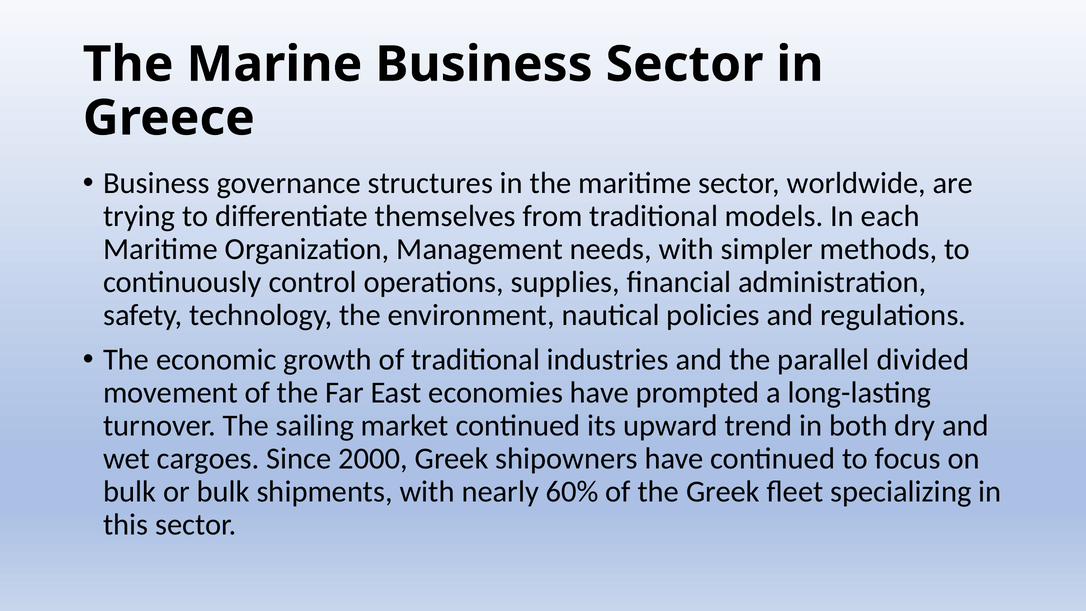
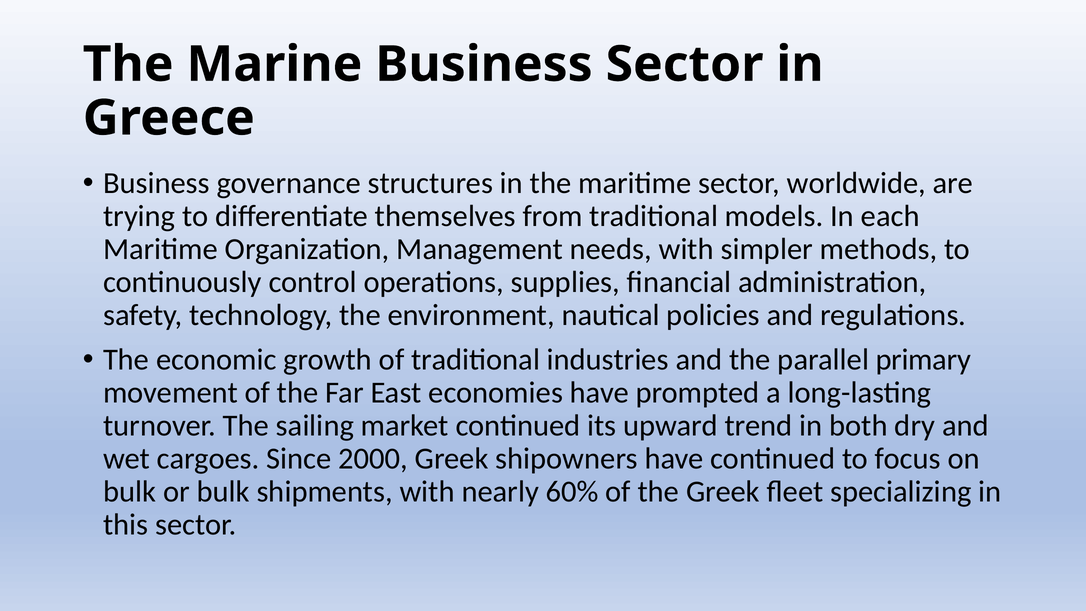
divided: divided -> primary (923, 359)
